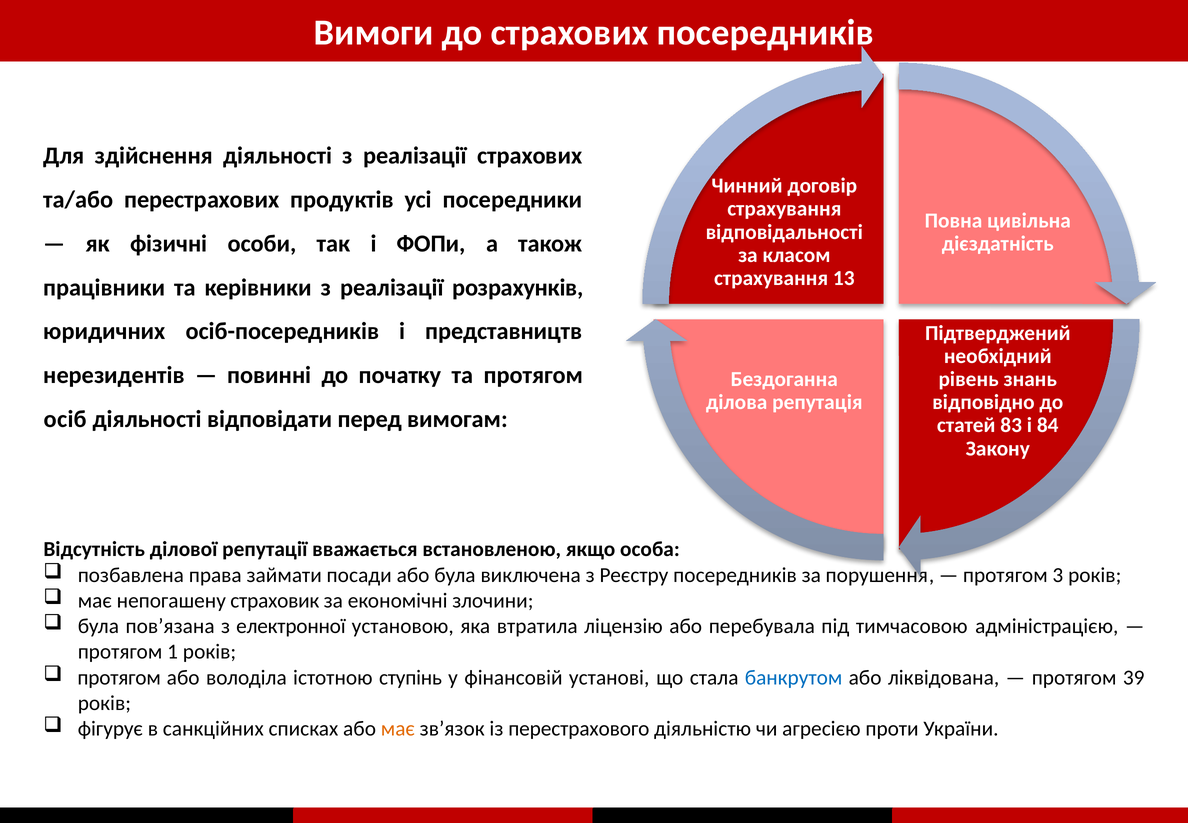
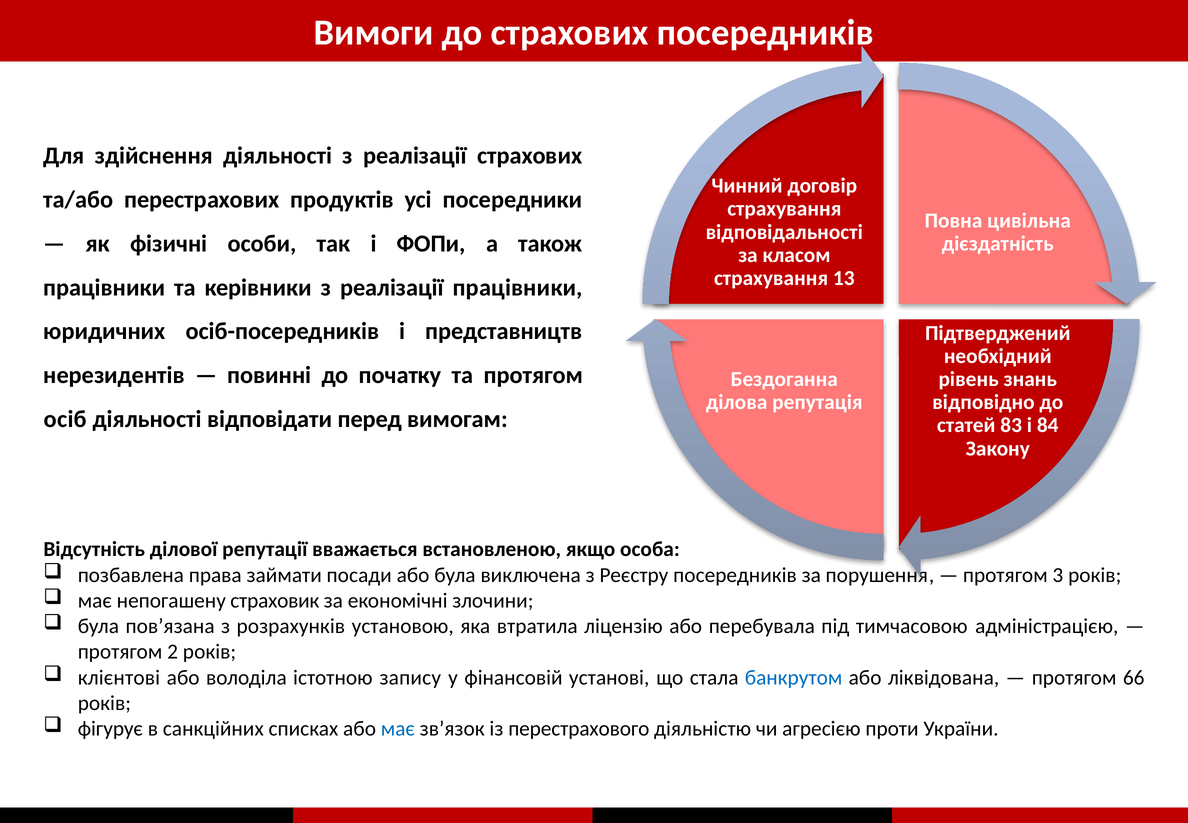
реалізації розрахунків: розрахунків -> працівники (518, 287)
електронної: електронної -> розрахунків (291, 626)
1: 1 -> 2 (173, 651)
протягом: протягом -> клієнтові (119, 677)
ступінь: ступінь -> запису (410, 677)
39: 39 -> 66 (1134, 677)
має colour: orange -> blue (398, 728)
